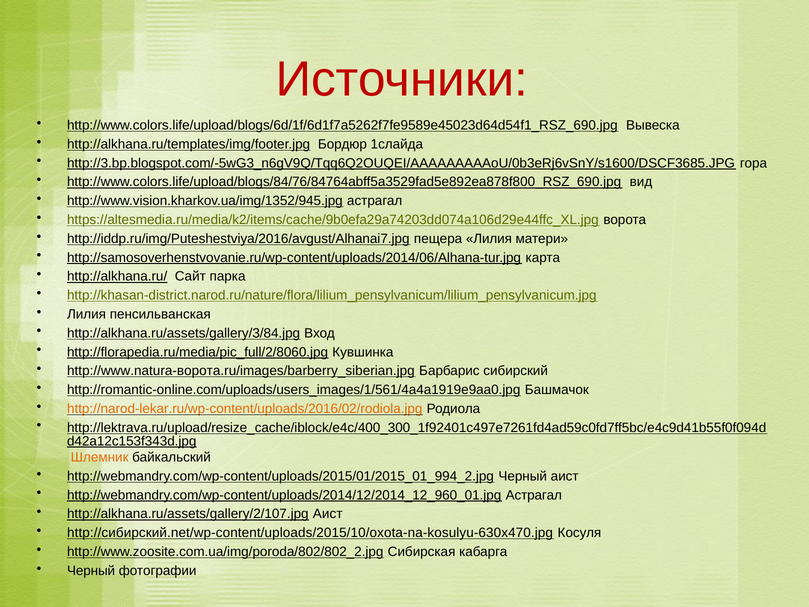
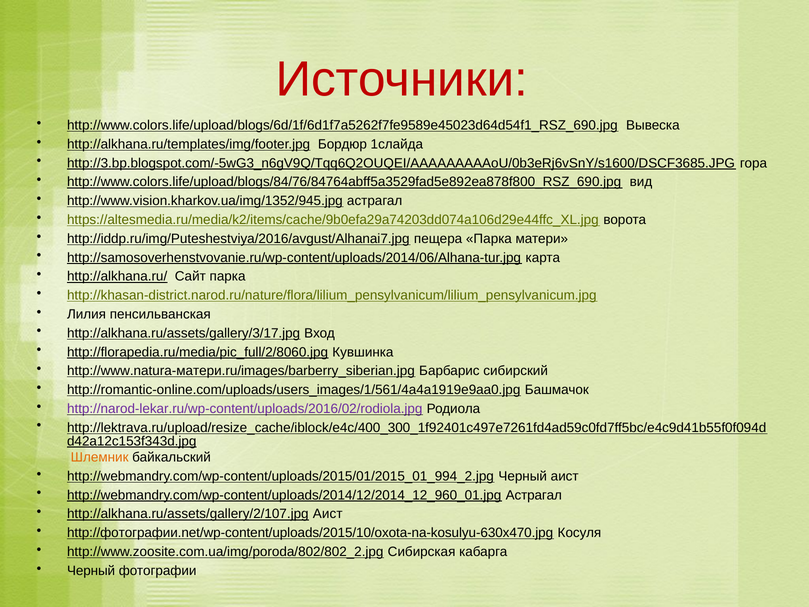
пещера Лилия: Лилия -> Парка (489, 239)
http://alkhana.ru/assets/gallery/3/84.jpg: http://alkhana.ru/assets/gallery/3/84.jpg -> http://alkhana.ru/assets/gallery/3/17.jpg (184, 333)
http://www.natura-ворота.ru/images/barberry_siberian.jpg: http://www.natura-ворота.ru/images/barberry_siberian.jpg -> http://www.natura-матери.ru/images/barberry_siberian.jpg (241, 371)
http://narod-lekar.ru/wp-content/uploads/2016/02/rodiola.jpg colour: orange -> purple (245, 409)
http://сибирский.net/wp-content/uploads/2015/10/oxota-na-kosulyu-630x470.jpg: http://сибирский.net/wp-content/uploads/2015/10/oxota-na-kosulyu-630x470.jpg -> http://фотографии.net/wp-content/uploads/2015/10/oxota-na-kosulyu-630x470.jpg (310, 533)
